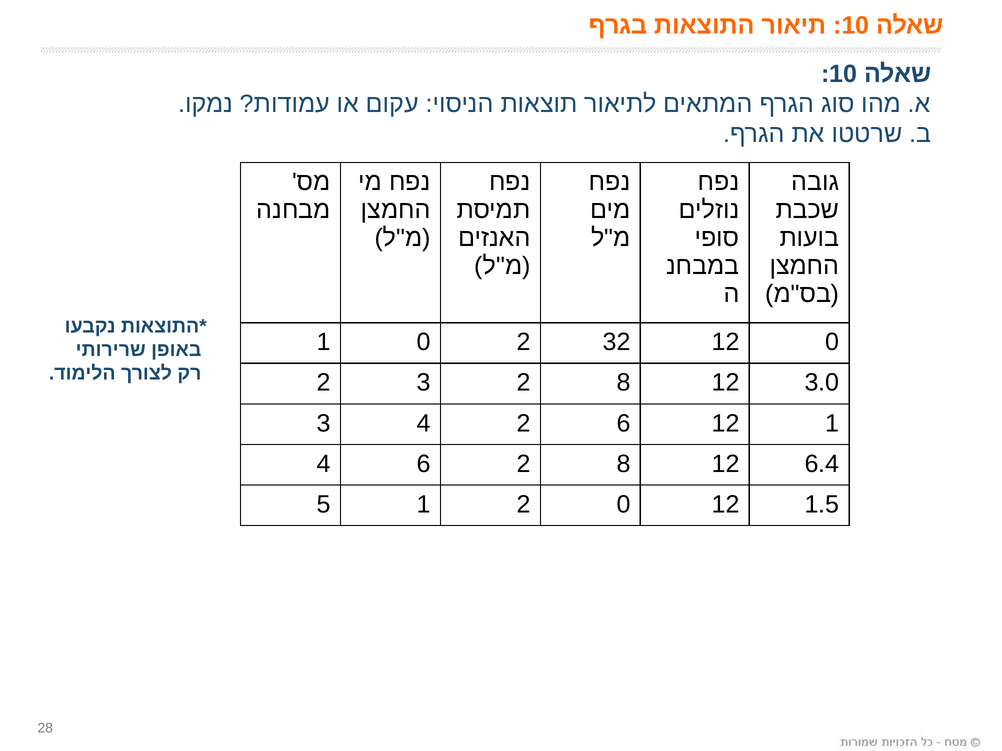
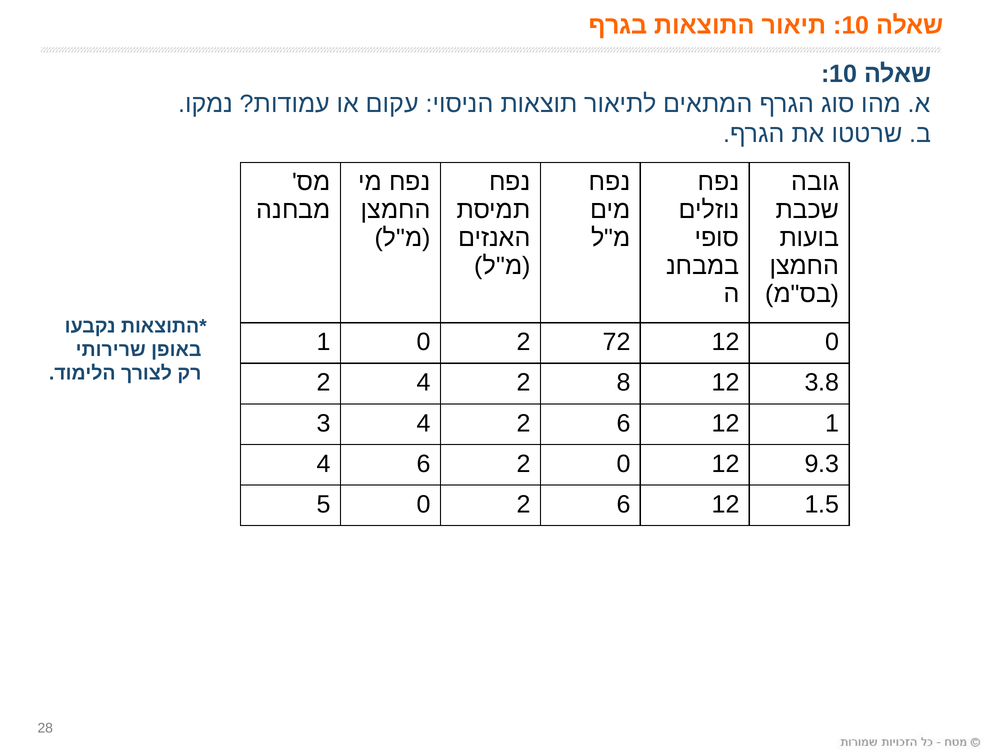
32: 32 -> 72 (617, 342)
2 3: 3 -> 4 (424, 383)
3.0: 3.0 -> 3.8 (822, 383)
6 2 8: 8 -> 0 (623, 464)
6.4: 6.4 -> 9.3 (822, 464)
5 1: 1 -> 0 (424, 505)
0: 0 -> 6 (623, 505)
